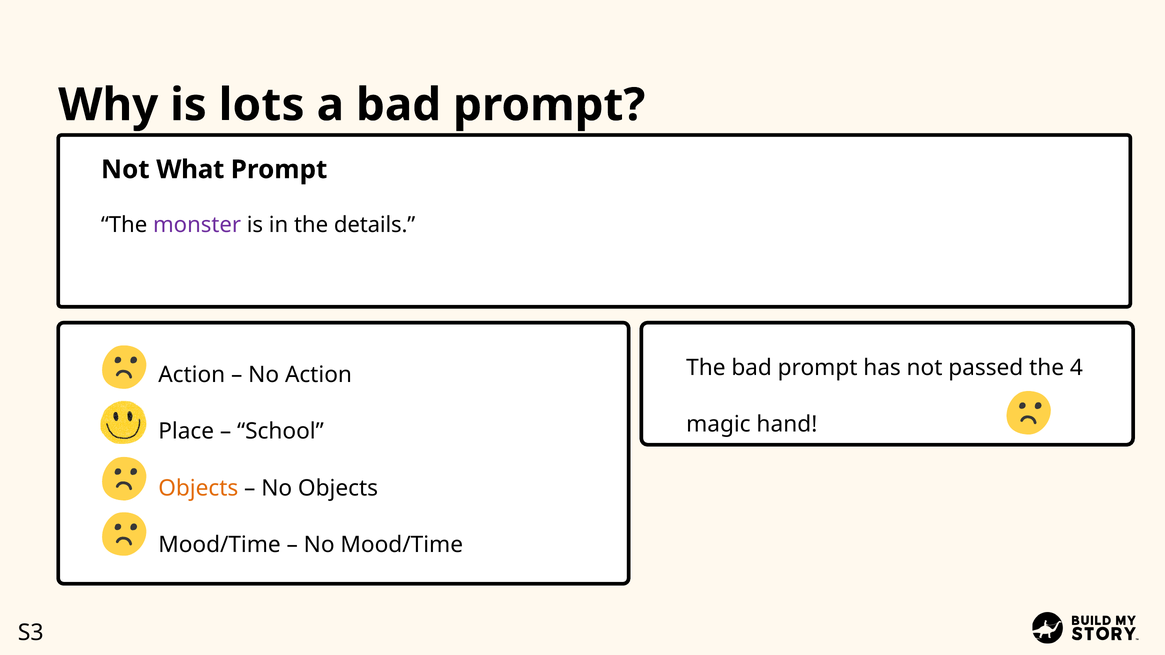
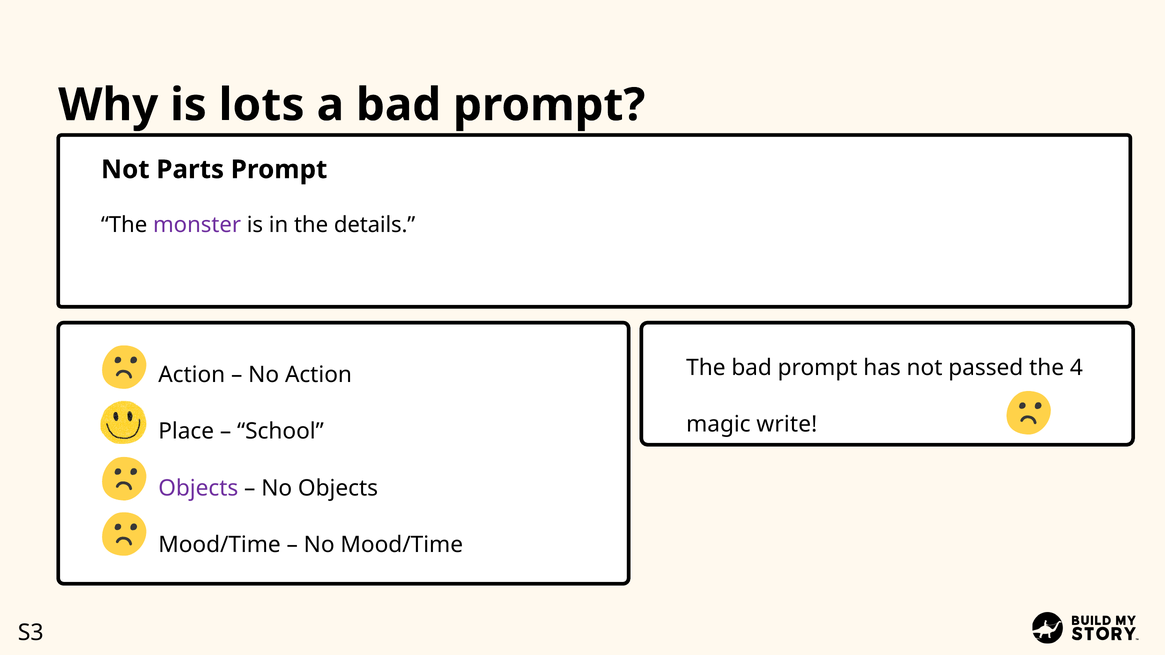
What: What -> Parts (190, 170)
hand: hand -> write (787, 425)
Objects colour: orange -> purple (198, 488)
